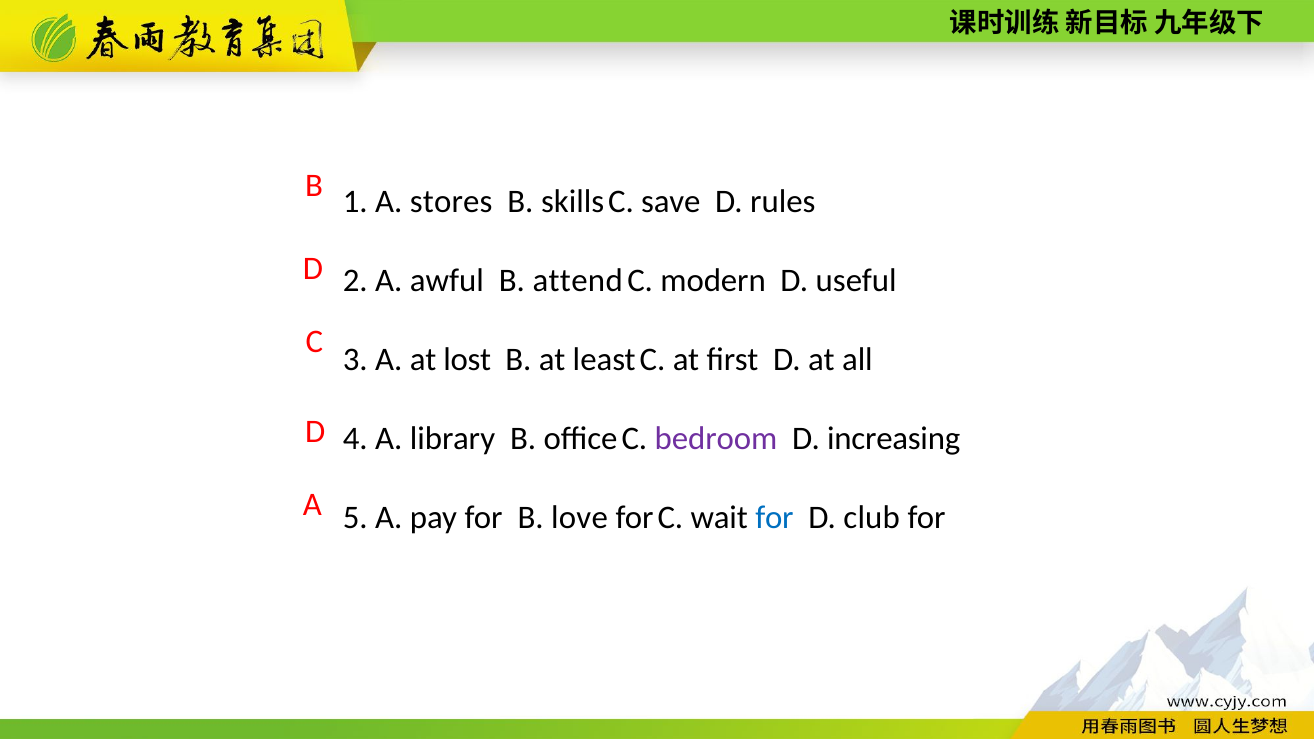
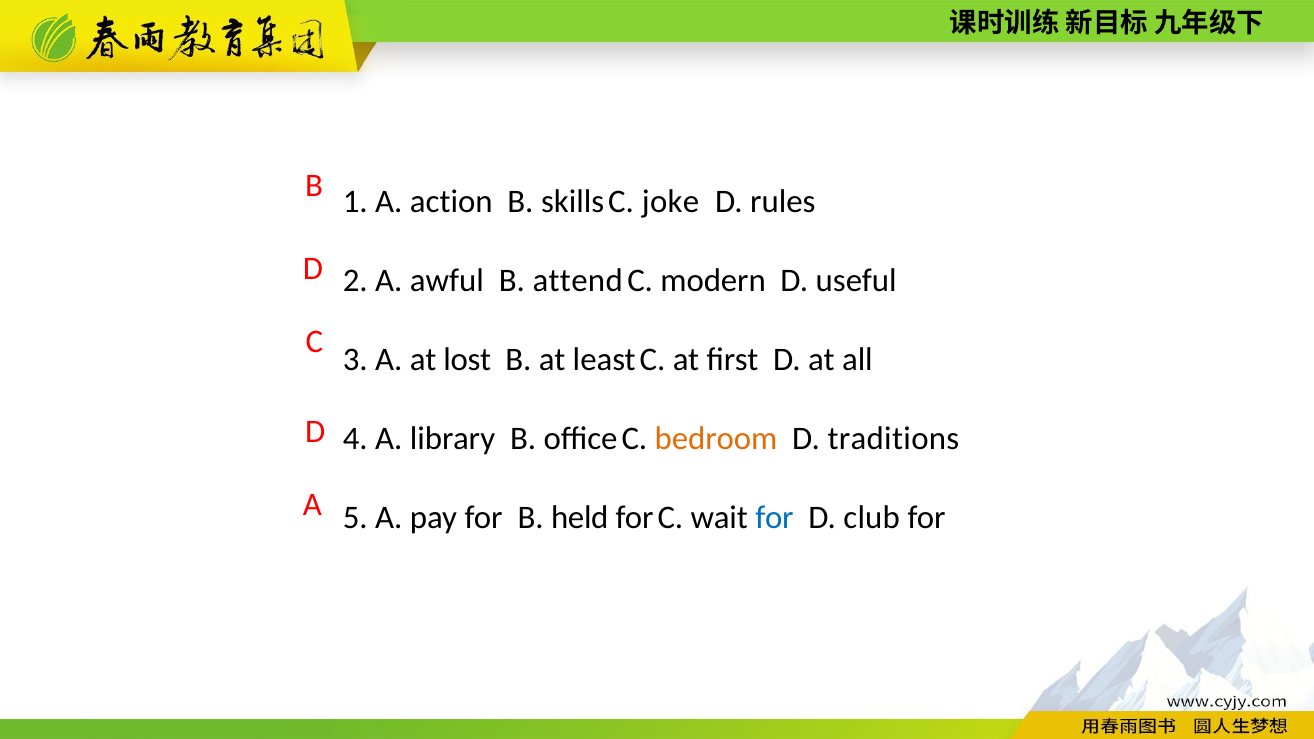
stores: stores -> action (451, 202)
save: save -> joke (671, 202)
bedroom colour: purple -> orange (716, 439)
increasing: increasing -> traditions (893, 439)
love: love -> held (580, 517)
